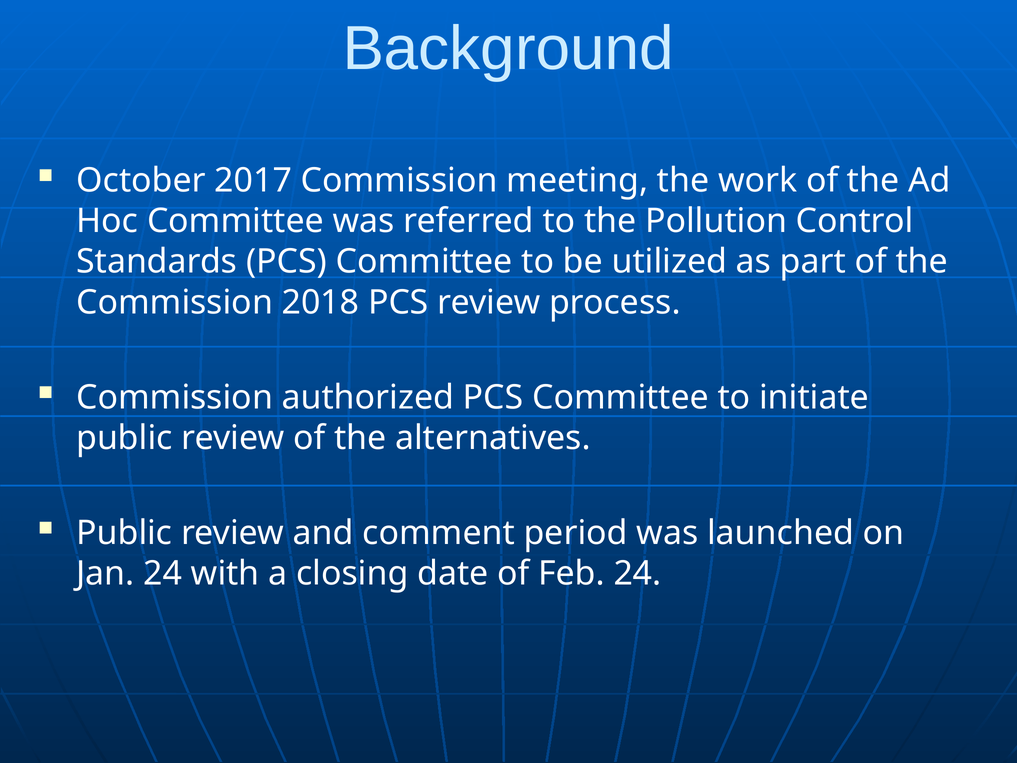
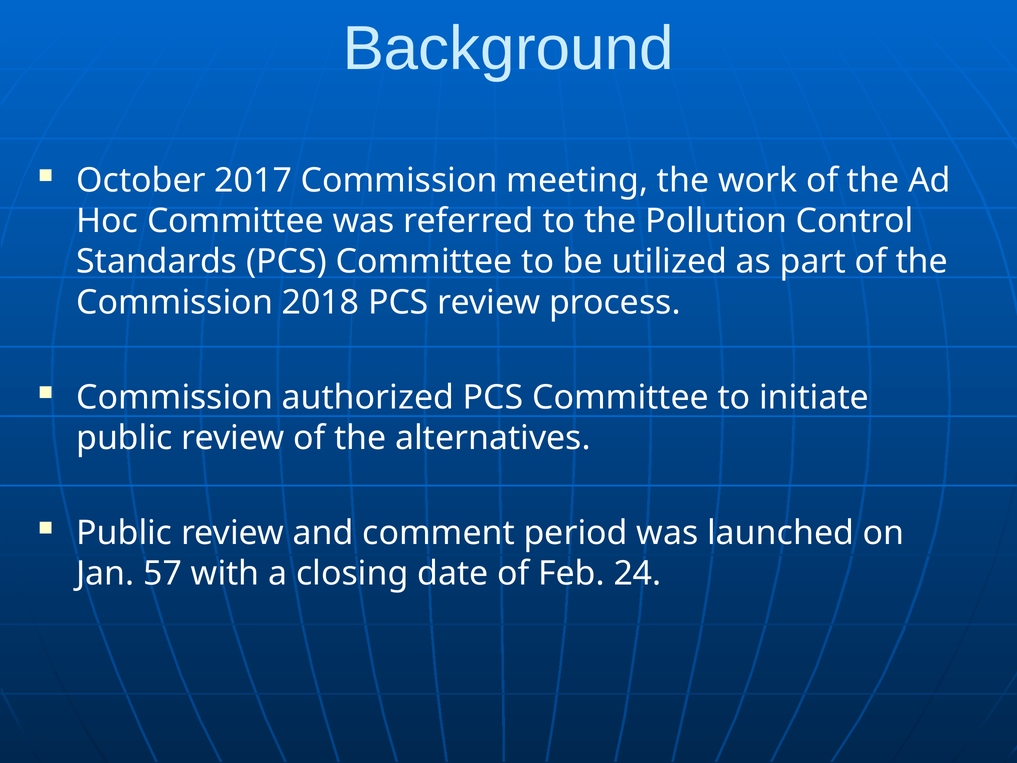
Jan 24: 24 -> 57 (163, 574)
